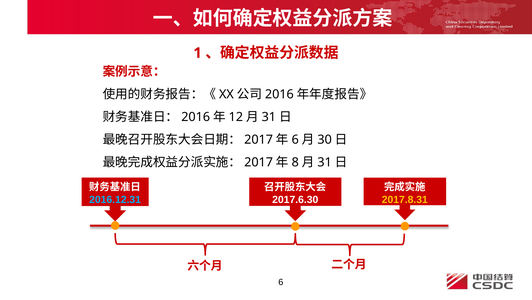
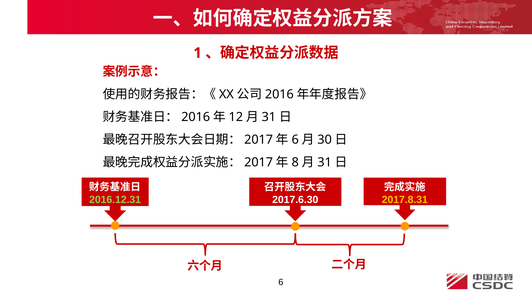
2016.12.31 colour: light blue -> light green (115, 199)
